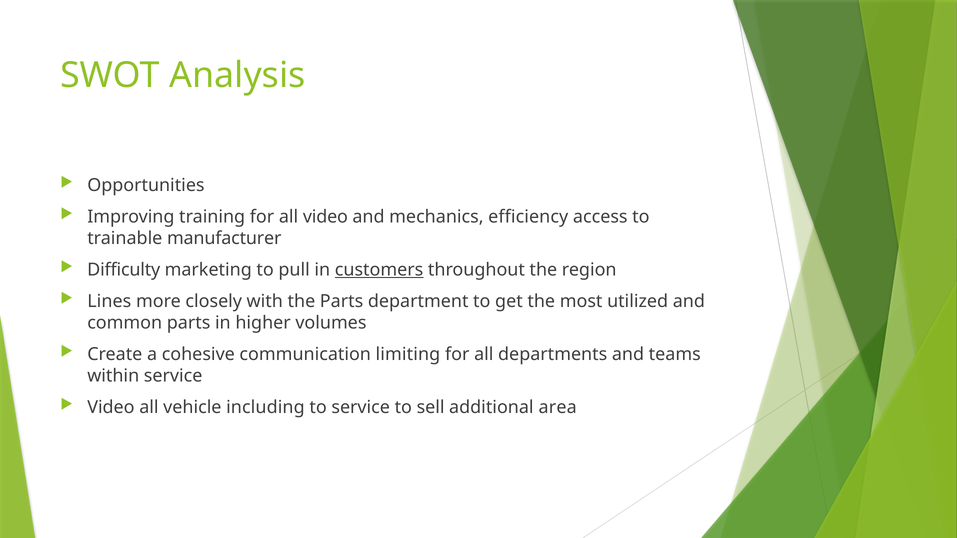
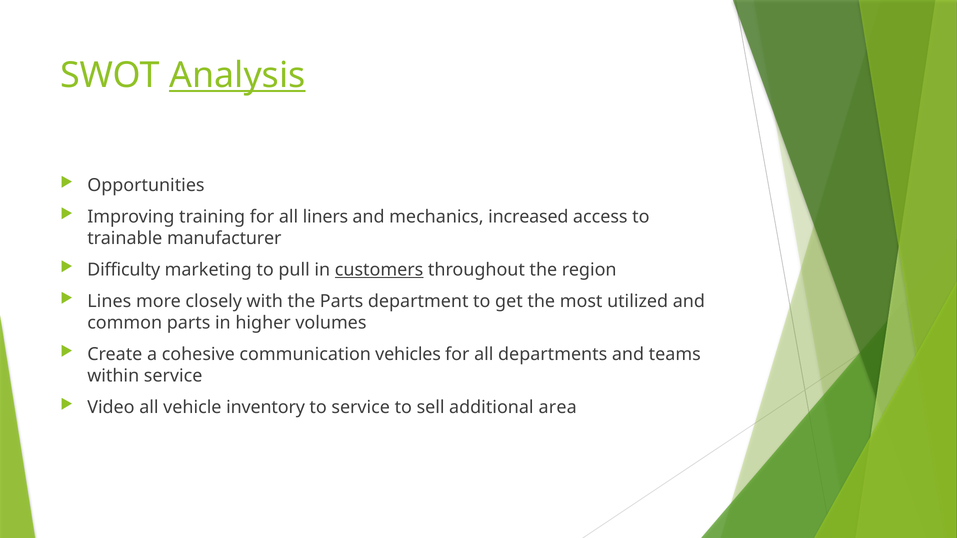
Analysis underline: none -> present (237, 75)
all video: video -> liners (325, 217)
efficiency: efficiency -> increased (528, 217)
limiting: limiting -> vehicles (408, 354)
including: including -> inventory (266, 407)
